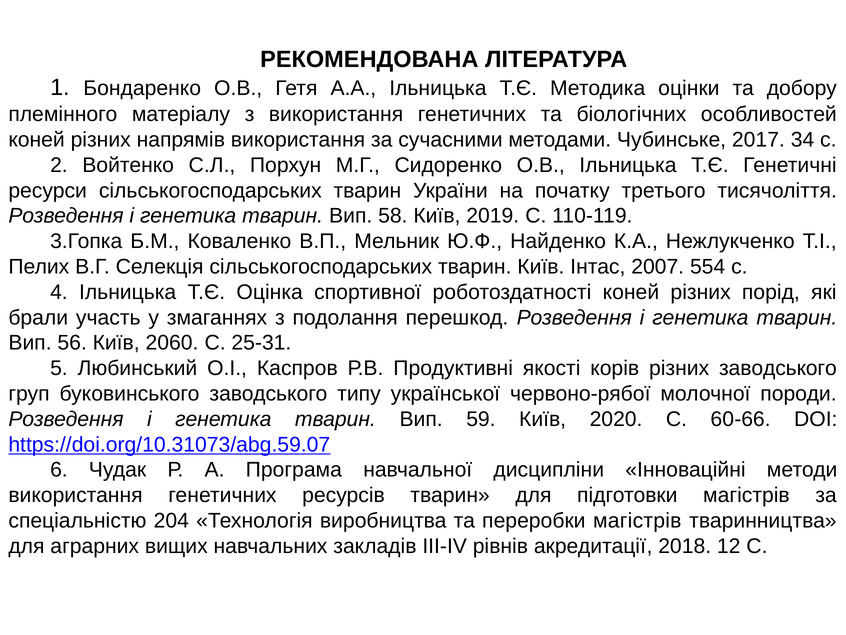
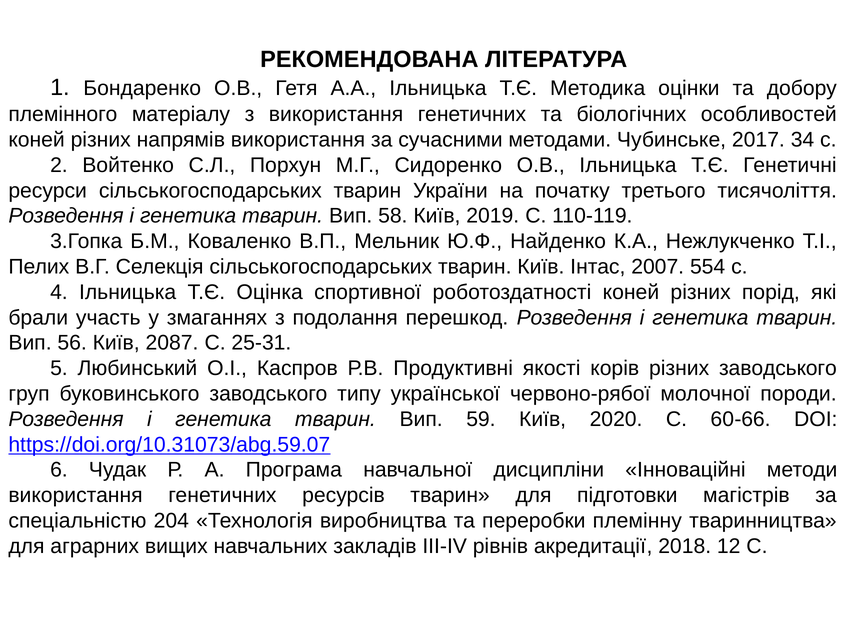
2060: 2060 -> 2087 (172, 343)
переробки магістрів: магістрів -> племінну (637, 520)
